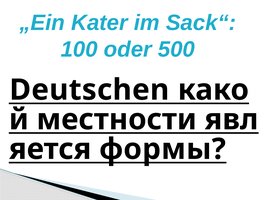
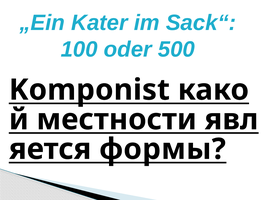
Deutschen: Deutschen -> Komponist (89, 90)
